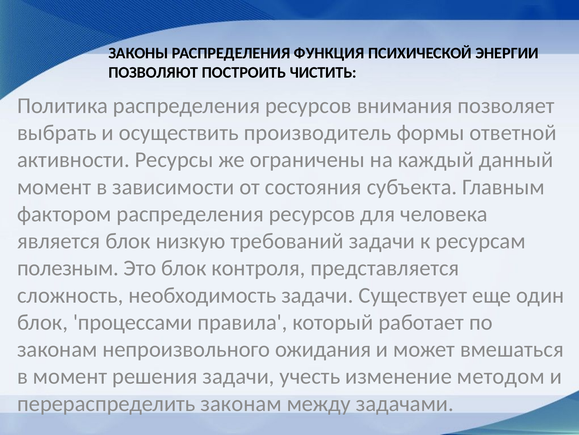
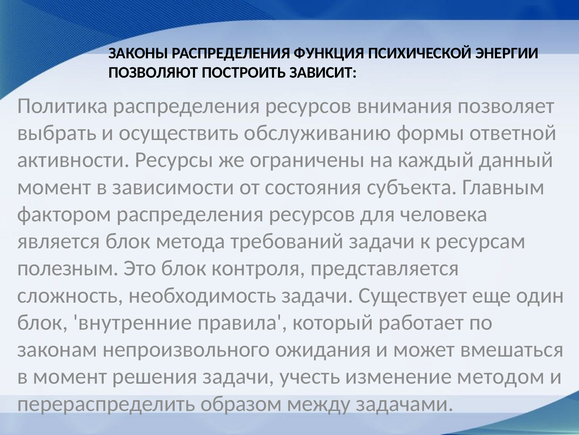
ЧИСТИТЬ: ЧИСТИТЬ -> ЗАВИСИТ (323, 72)
производитель: производитель -> обслуживанию (318, 133)
низкую: низкую -> метода (191, 241)
процессами: процессами -> внутренние (133, 322)
перераспределить законам: законам -> образом (241, 403)
